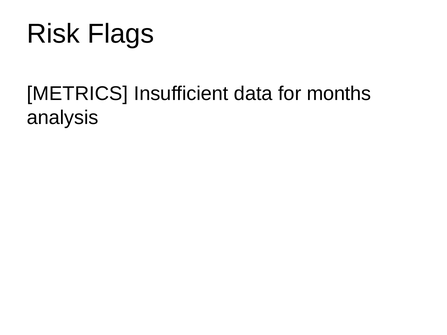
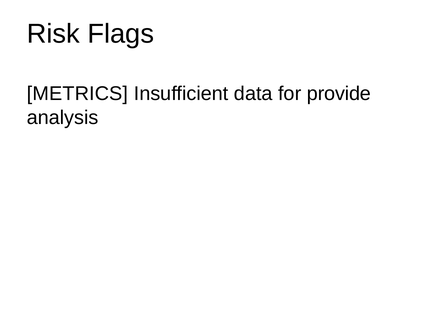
months: months -> provide (339, 94)
